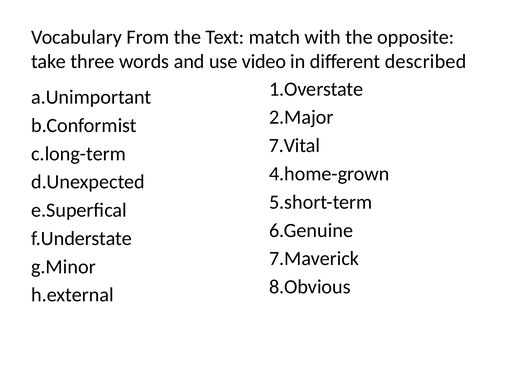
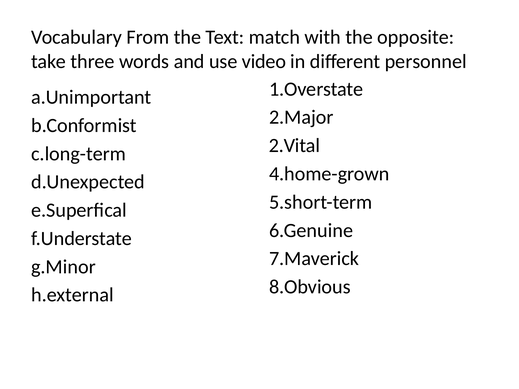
described: described -> personnel (426, 62)
7.Vital: 7.Vital -> 2.Vital (294, 146)
